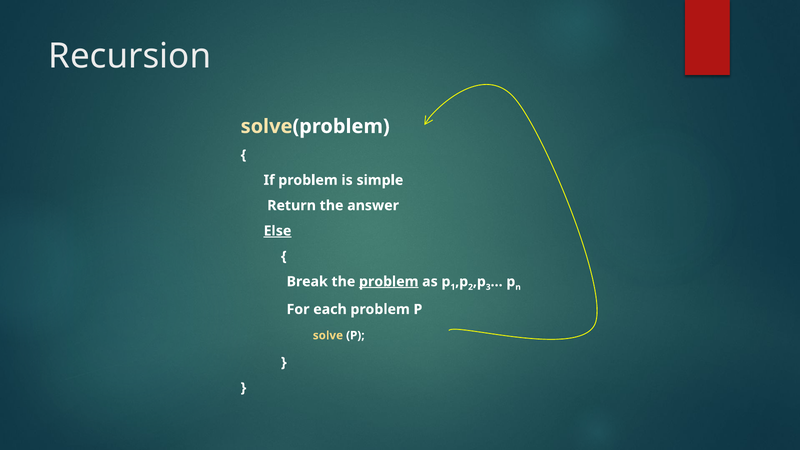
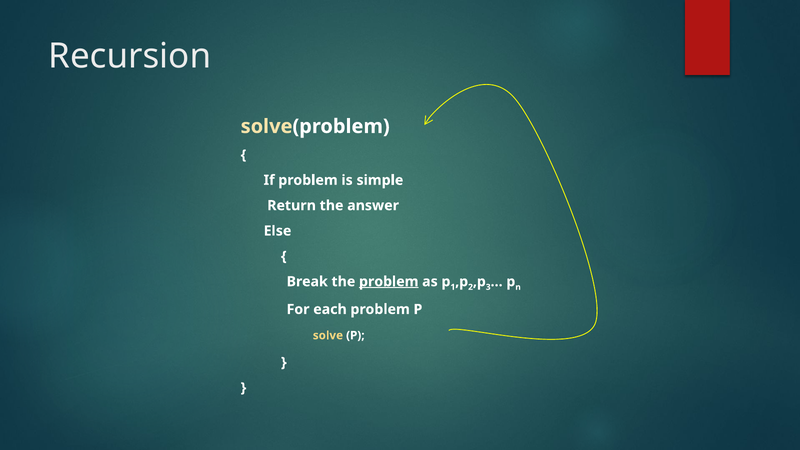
Else underline: present -> none (277, 231)
